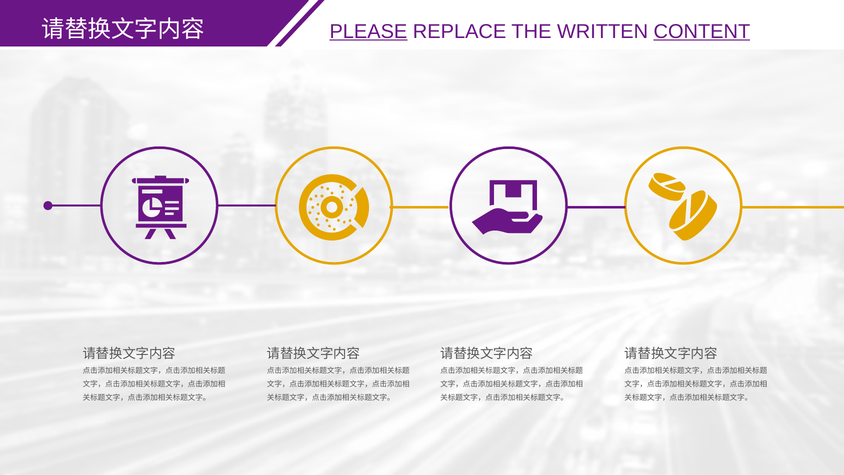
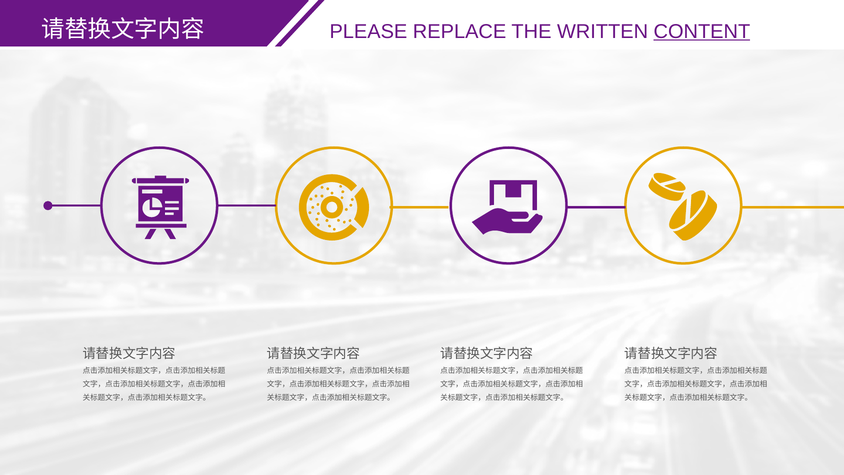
PLEASE underline: present -> none (368, 31)
